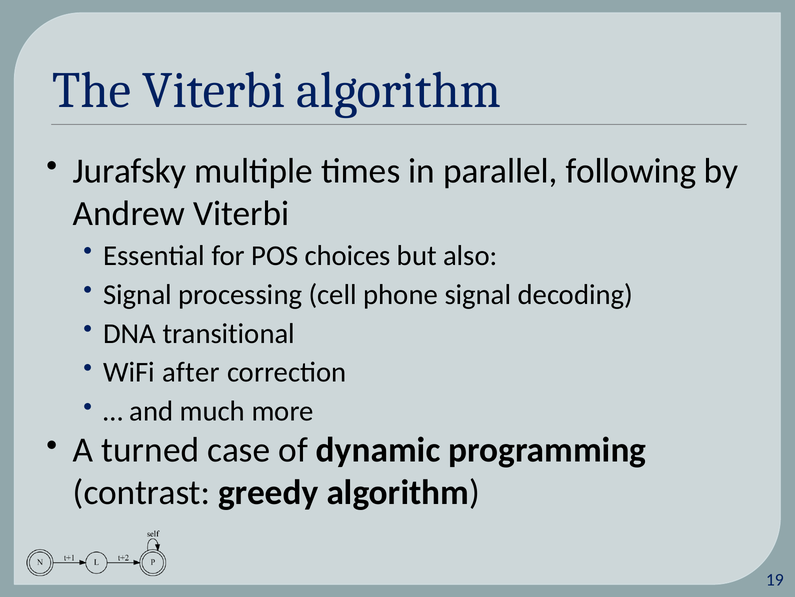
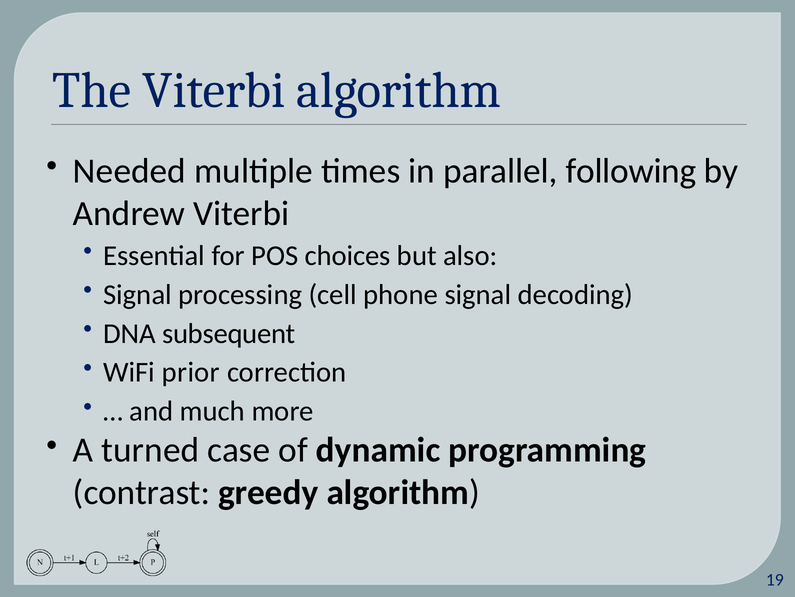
Jurafsky: Jurafsky -> Needed (129, 171)
transitional: transitional -> subsequent (229, 333)
after: after -> prior (191, 372)
